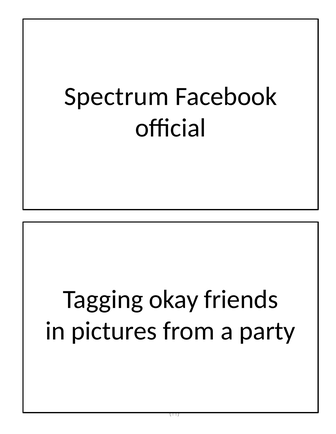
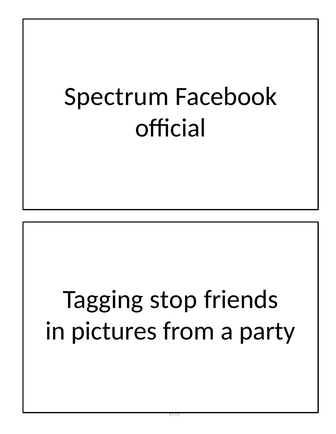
okay: okay -> stop (173, 300)
